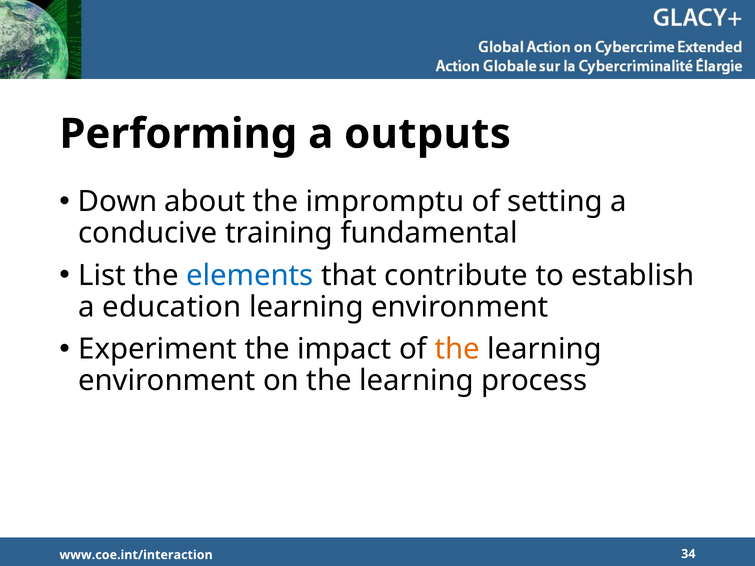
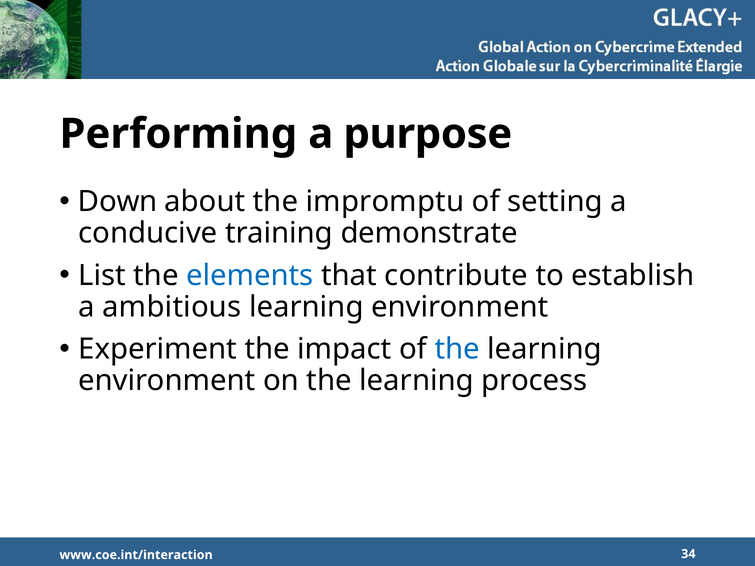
outputs: outputs -> purpose (428, 134)
fundamental: fundamental -> demonstrate (429, 233)
education: education -> ambitious (172, 307)
the colour: orange -> blue (457, 349)
